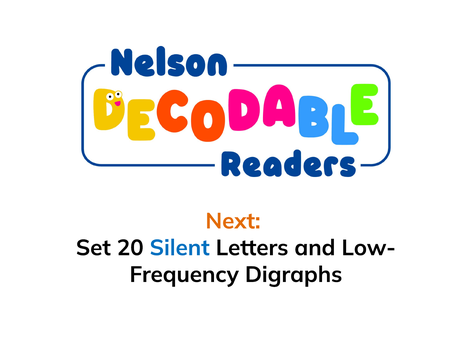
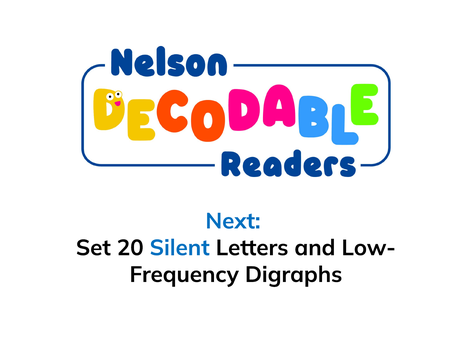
Next colour: orange -> blue (233, 221)
